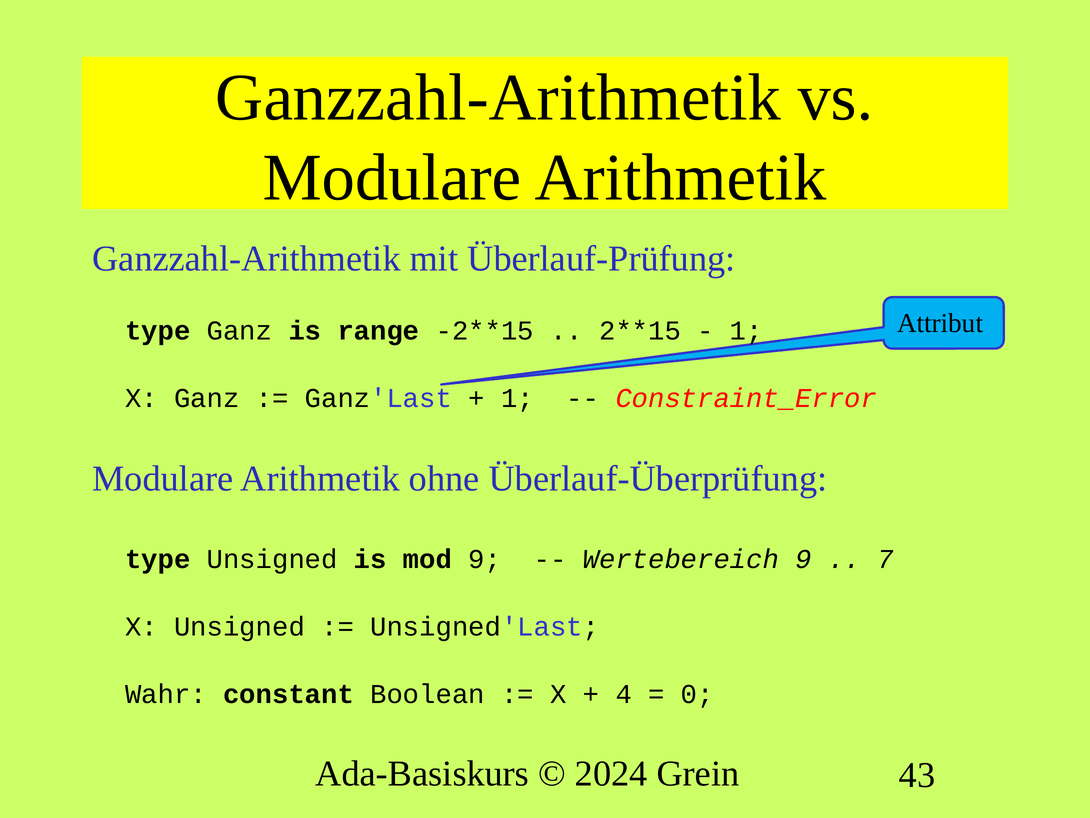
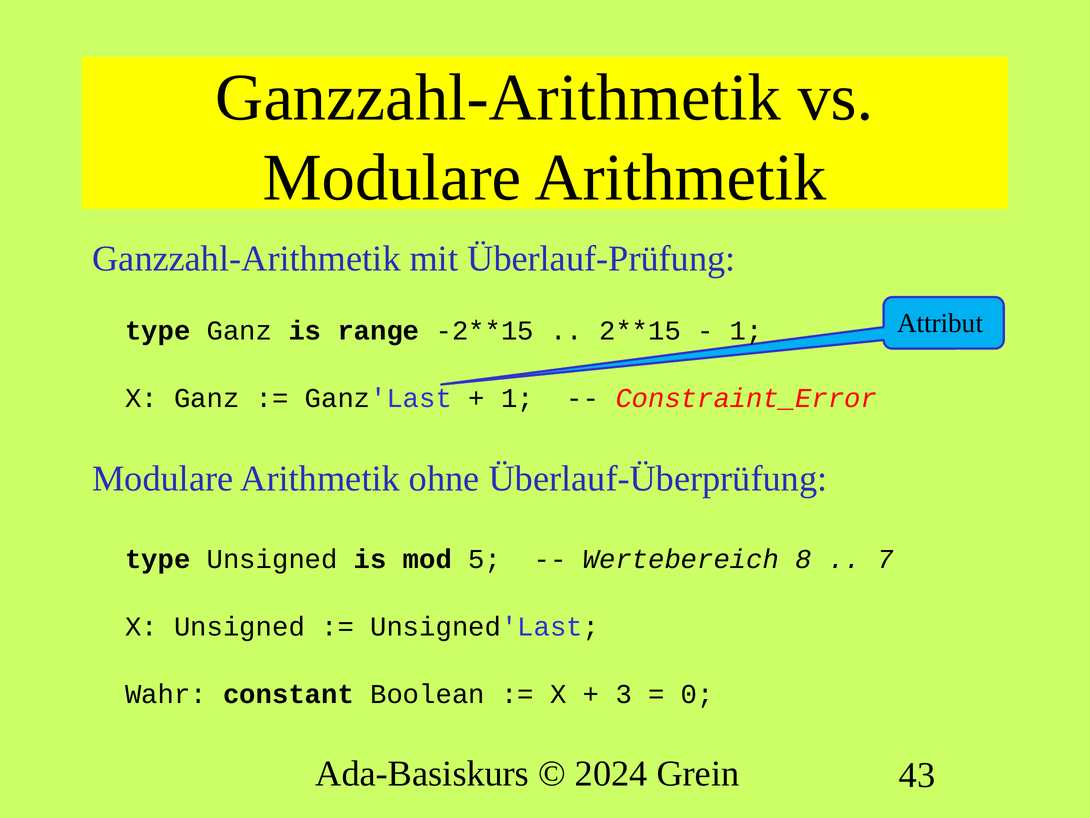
mod 9: 9 -> 5 (485, 559)
Wertebereich 9: 9 -> 8 (804, 559)
4: 4 -> 3 (624, 694)
